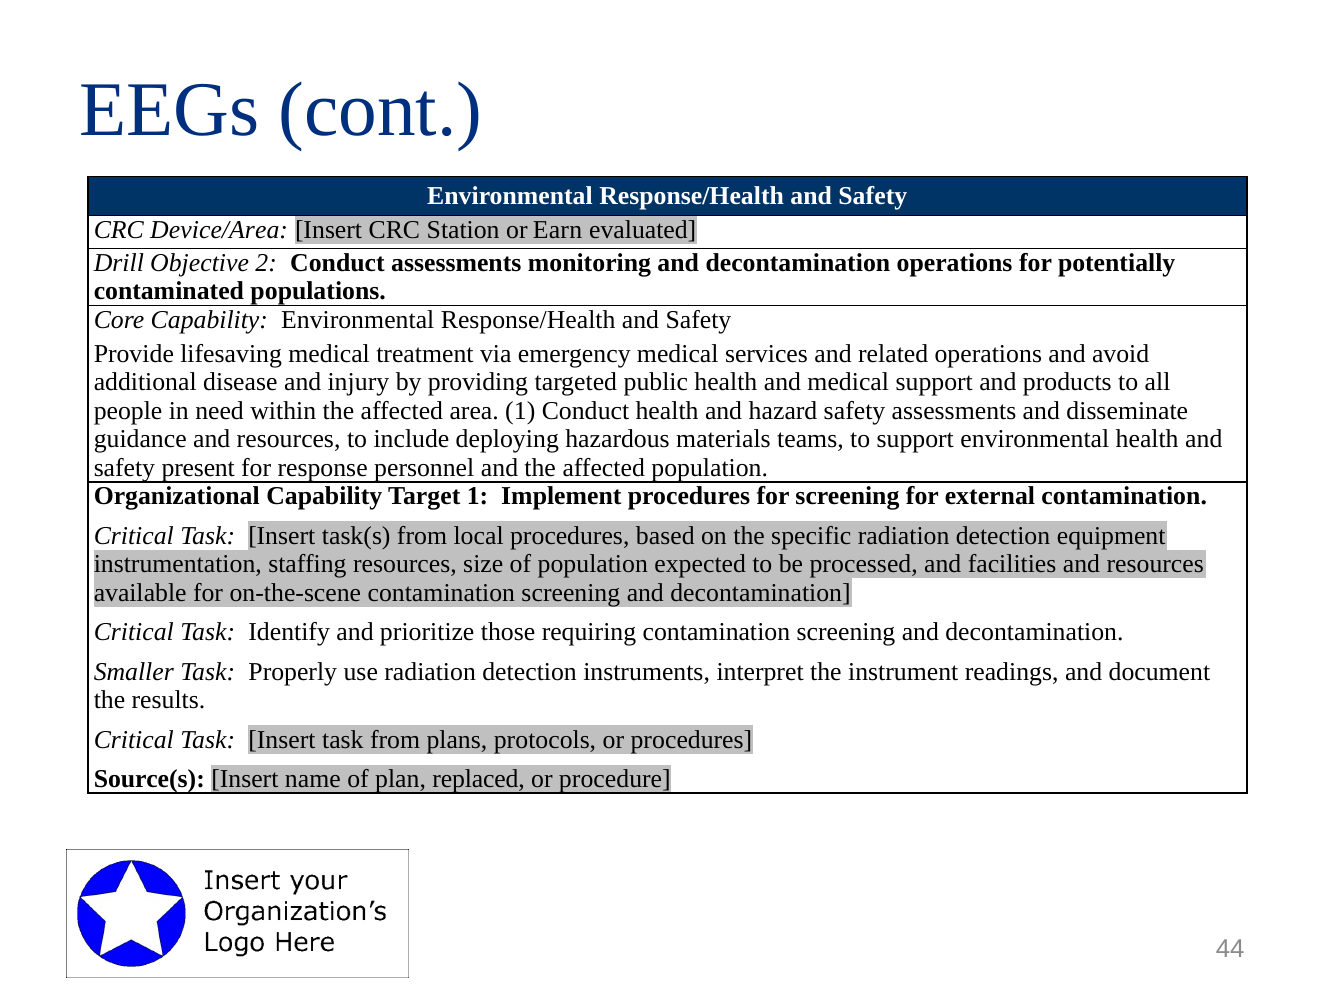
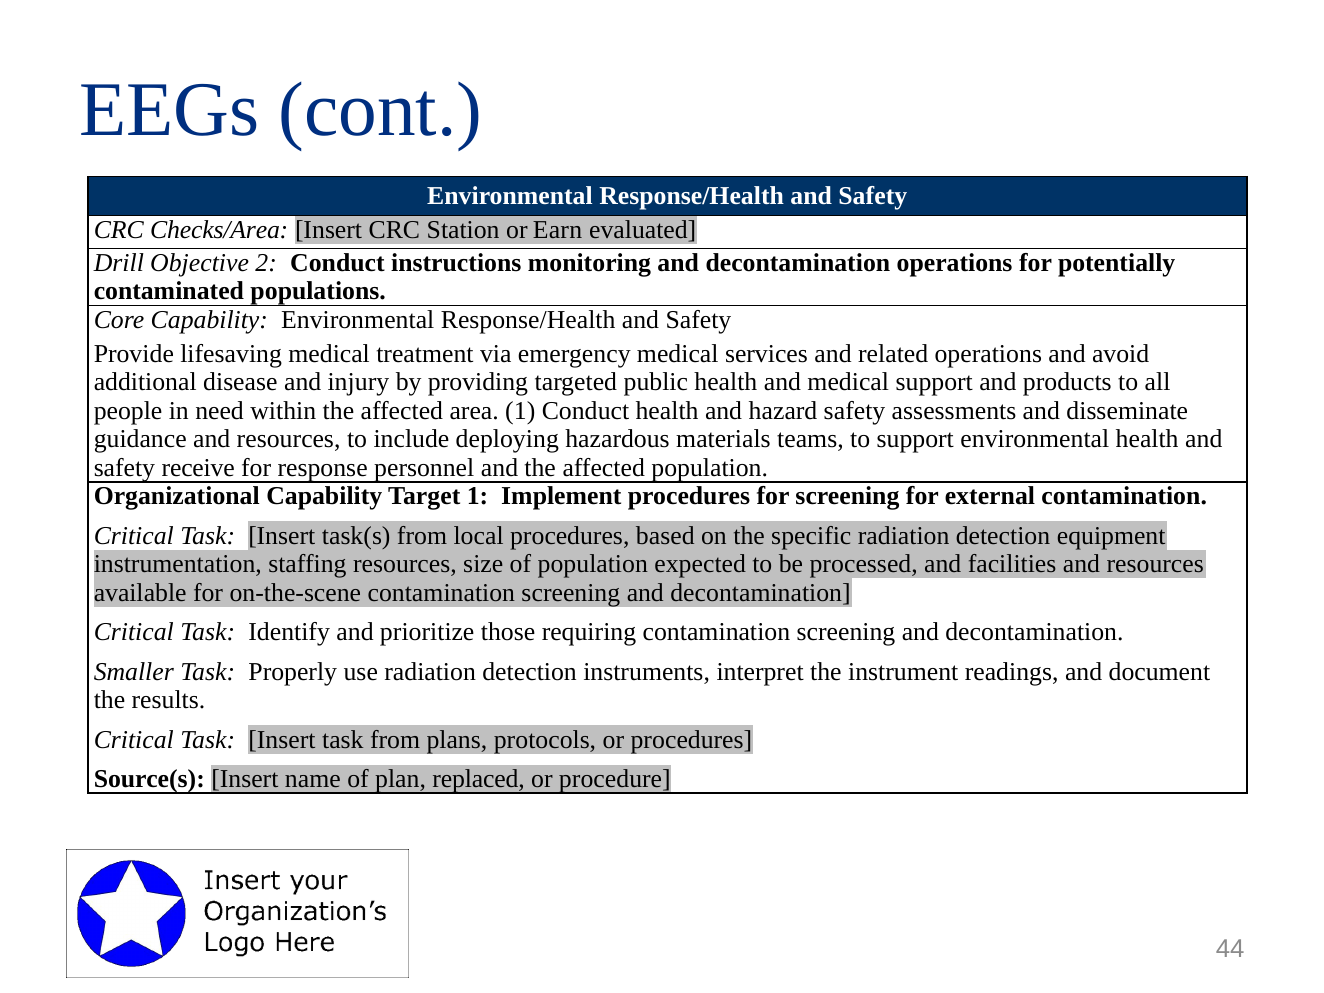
Device/Area: Device/Area -> Checks/Area (219, 230)
Conduct assessments: assessments -> instructions (456, 263)
present: present -> receive (198, 468)
